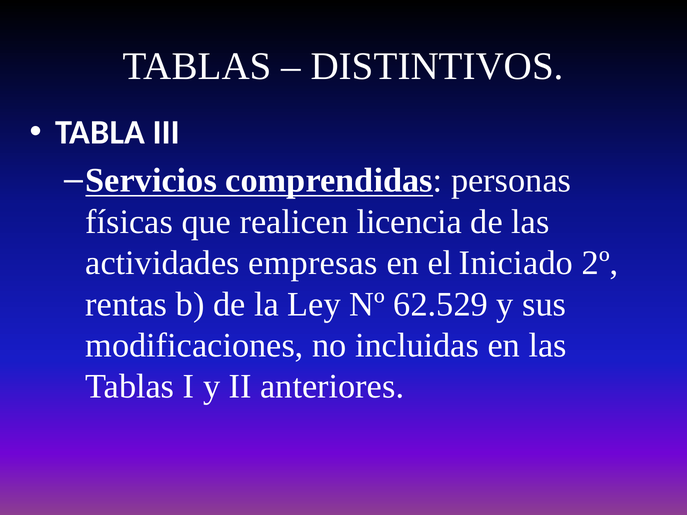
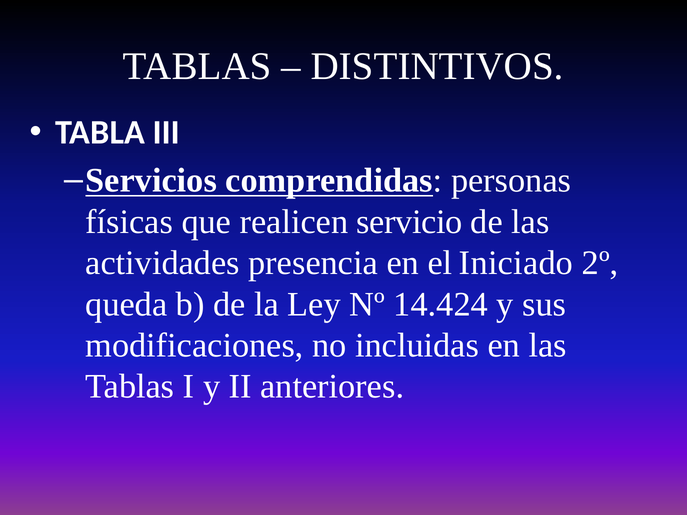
licencia: licencia -> servicio (409, 222)
empresas: empresas -> presencia (313, 263)
rentas: rentas -> queda (126, 304)
62.529: 62.529 -> 14.424 (441, 304)
